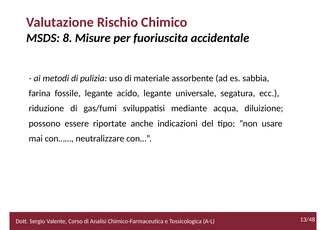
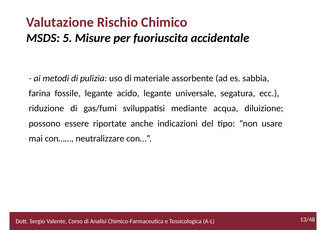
8: 8 -> 5 (67, 38)
